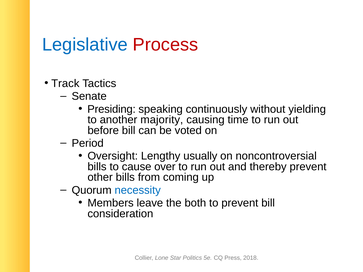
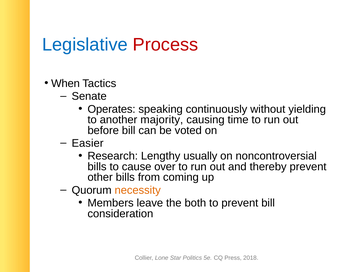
Track: Track -> When (65, 84)
Presiding: Presiding -> Operates (111, 109)
Period: Period -> Easier (88, 143)
Oversight: Oversight -> Research (113, 156)
necessity colour: blue -> orange (138, 190)
